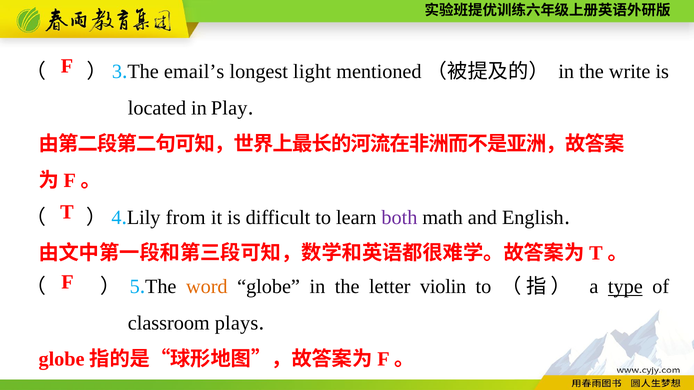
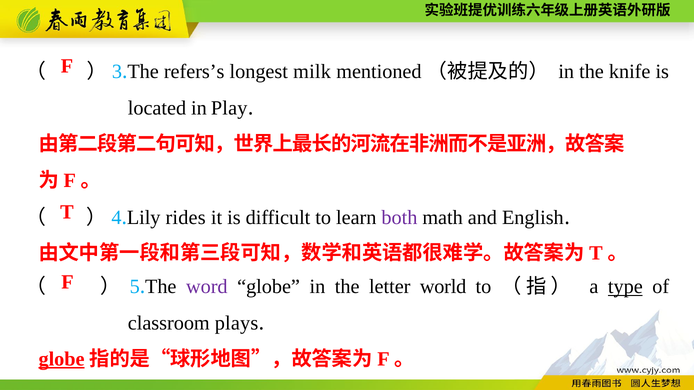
email’s: email’s -> refers’s (194, 72)
light: light -> milk (312, 72)
write: write -> knife (630, 72)
from: from -> rides (186, 218)
word colour: orange -> purple (207, 287)
violin: violin -> world (443, 287)
globe underline: none -> present (62, 360)
